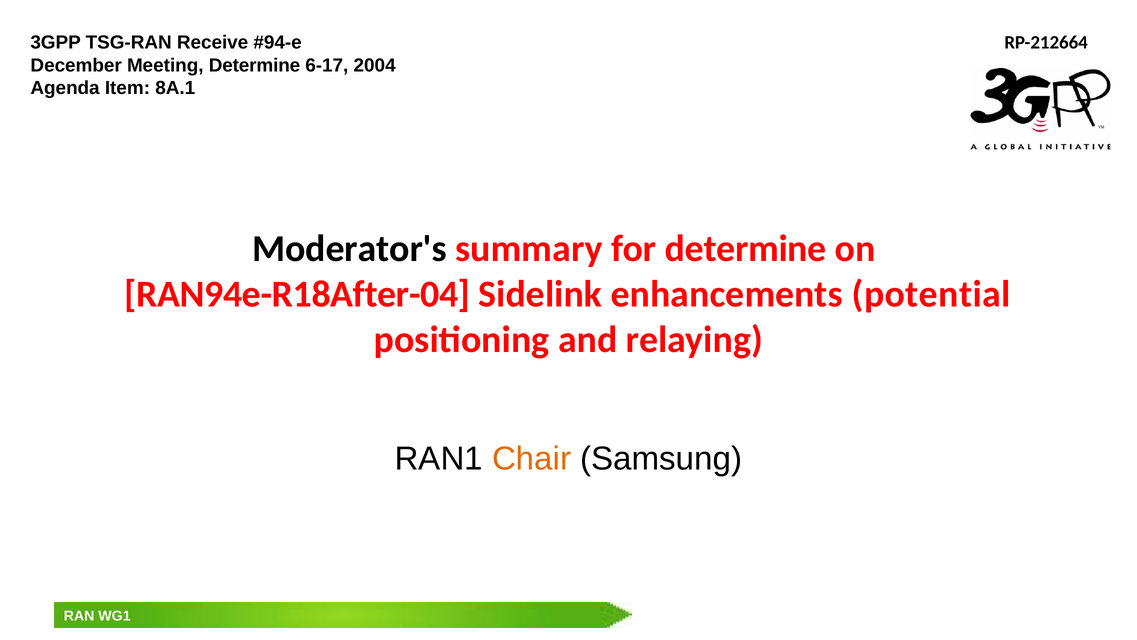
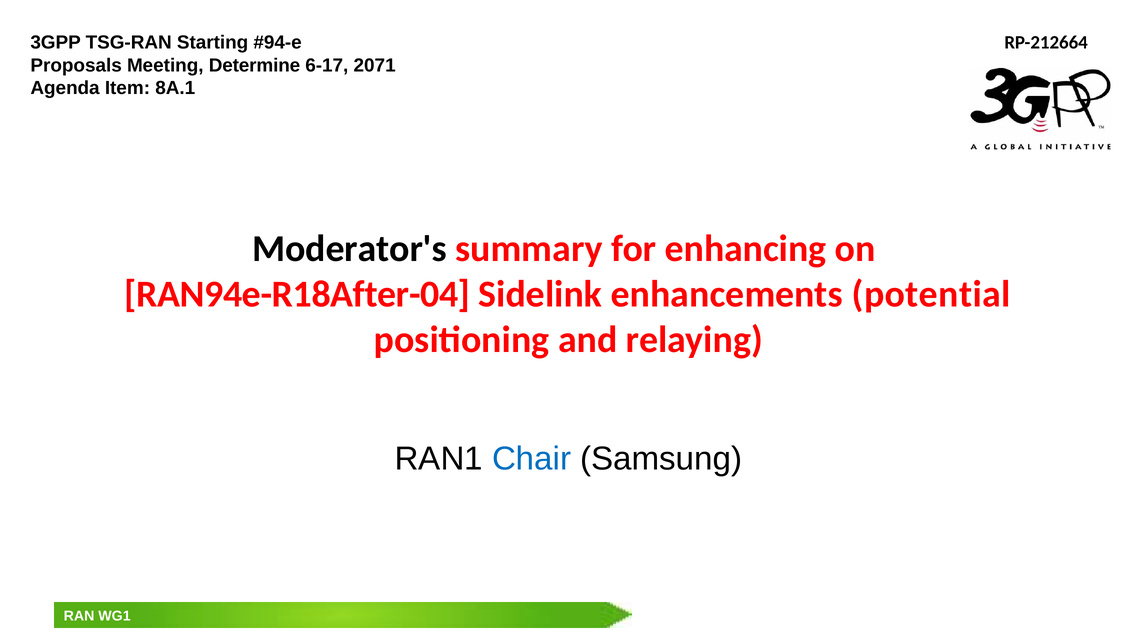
Receive: Receive -> Starting (213, 42)
December: December -> Proposals (76, 65)
2004: 2004 -> 2071 (375, 65)
for determine: determine -> enhancing (746, 249)
Chair colour: orange -> blue (532, 458)
